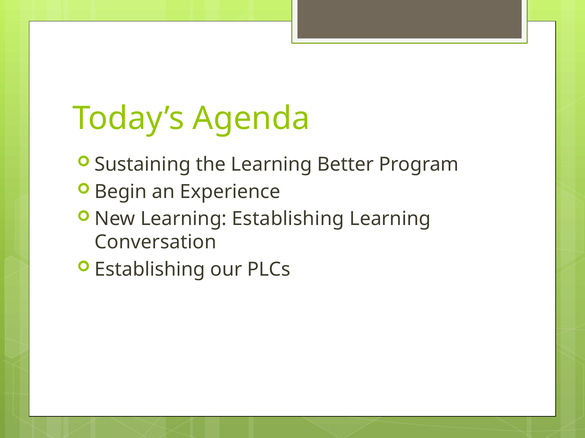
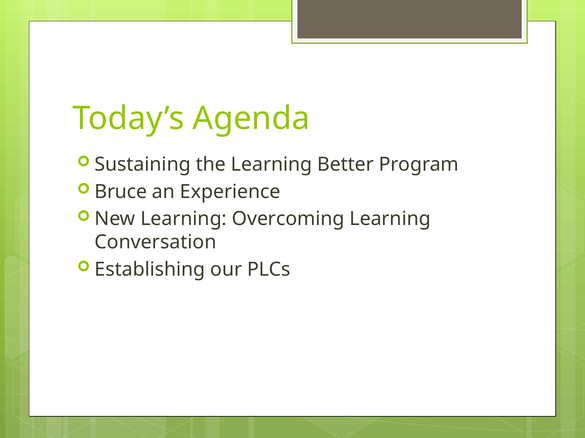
Begin: Begin -> Bruce (121, 192)
Learning Establishing: Establishing -> Overcoming (288, 219)
